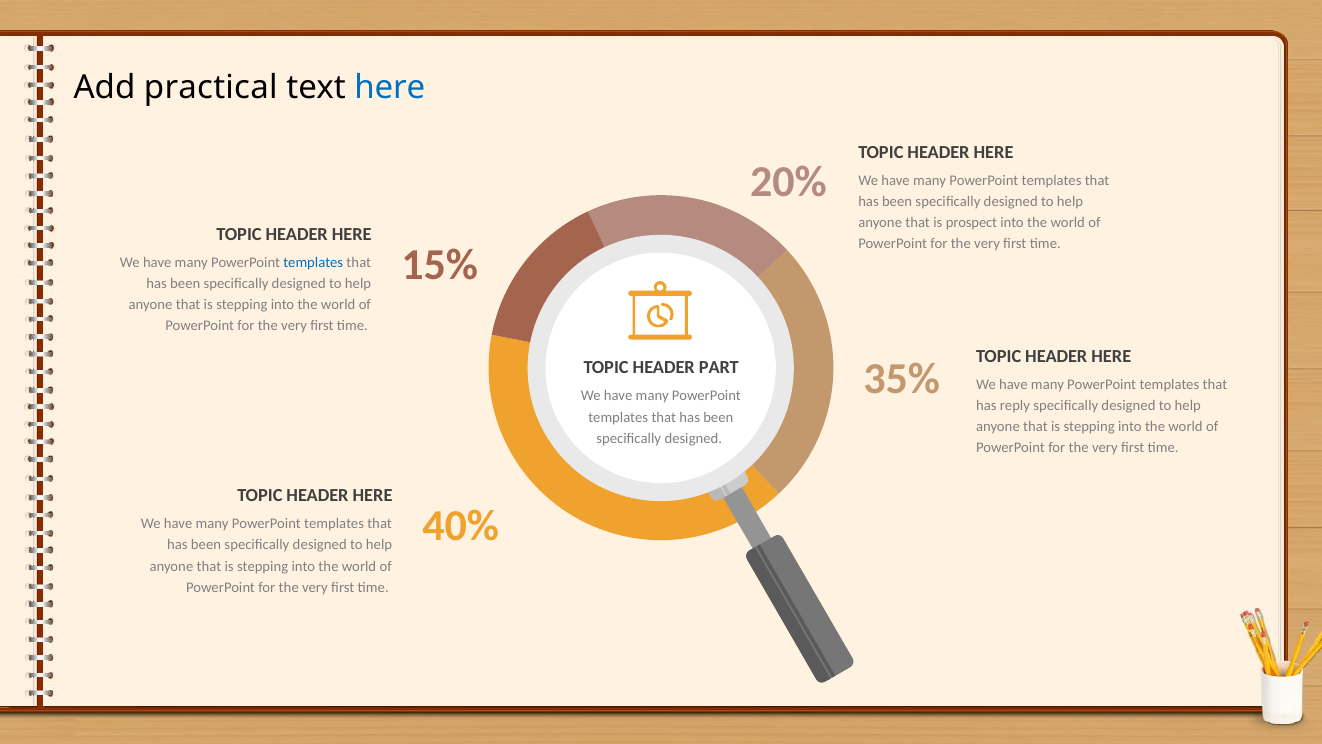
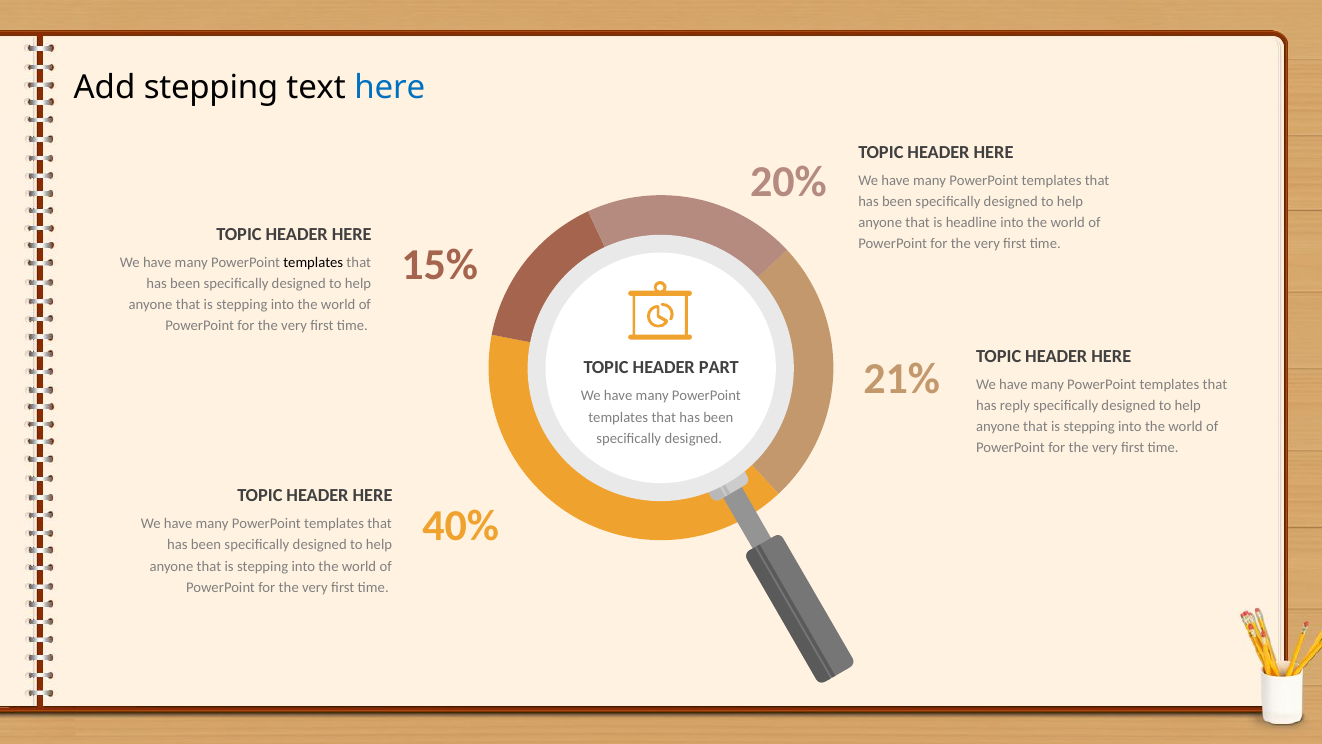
Add practical: practical -> stepping (211, 88)
prospect: prospect -> headline (971, 223)
templates colour: blue -> black (313, 263)
35%: 35% -> 21% (902, 379)
